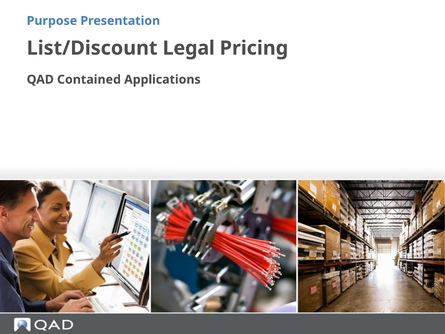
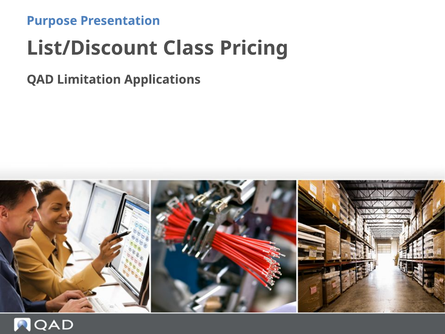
Legal: Legal -> Class (189, 48)
Contained: Contained -> Limitation (89, 80)
